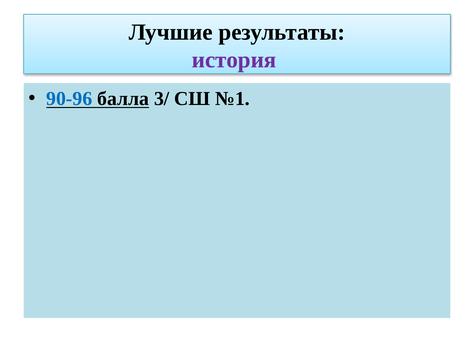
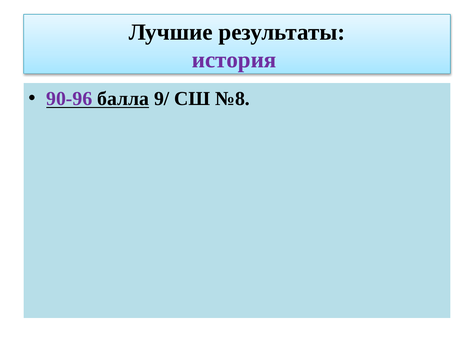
90-96 colour: blue -> purple (69, 99)
3/: 3/ -> 9/ (162, 99)
№1: №1 -> №8 (233, 99)
